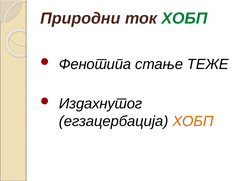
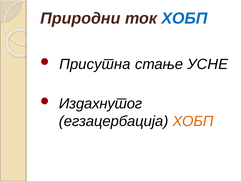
ХОБП colour: green -> blue (184, 18)
Фенотипа: Фенотипа -> Присутна (95, 64)
ТЕЖЕ: ТЕЖЕ -> УСНЕ (208, 64)
